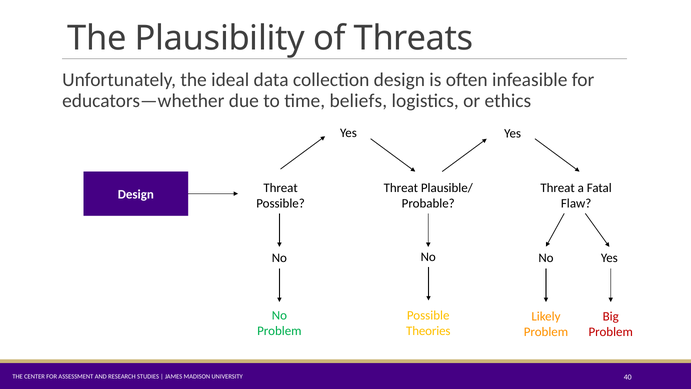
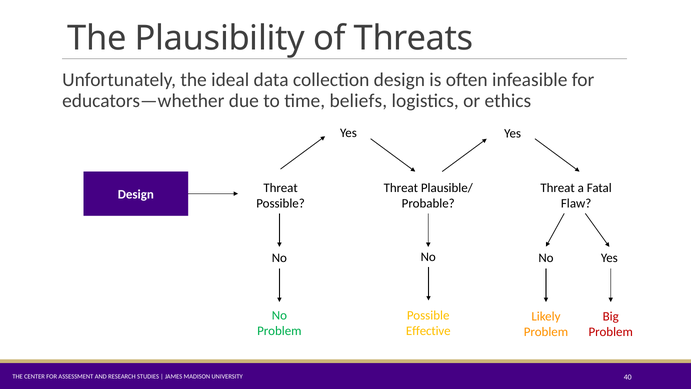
Theories: Theories -> Effective (428, 331)
